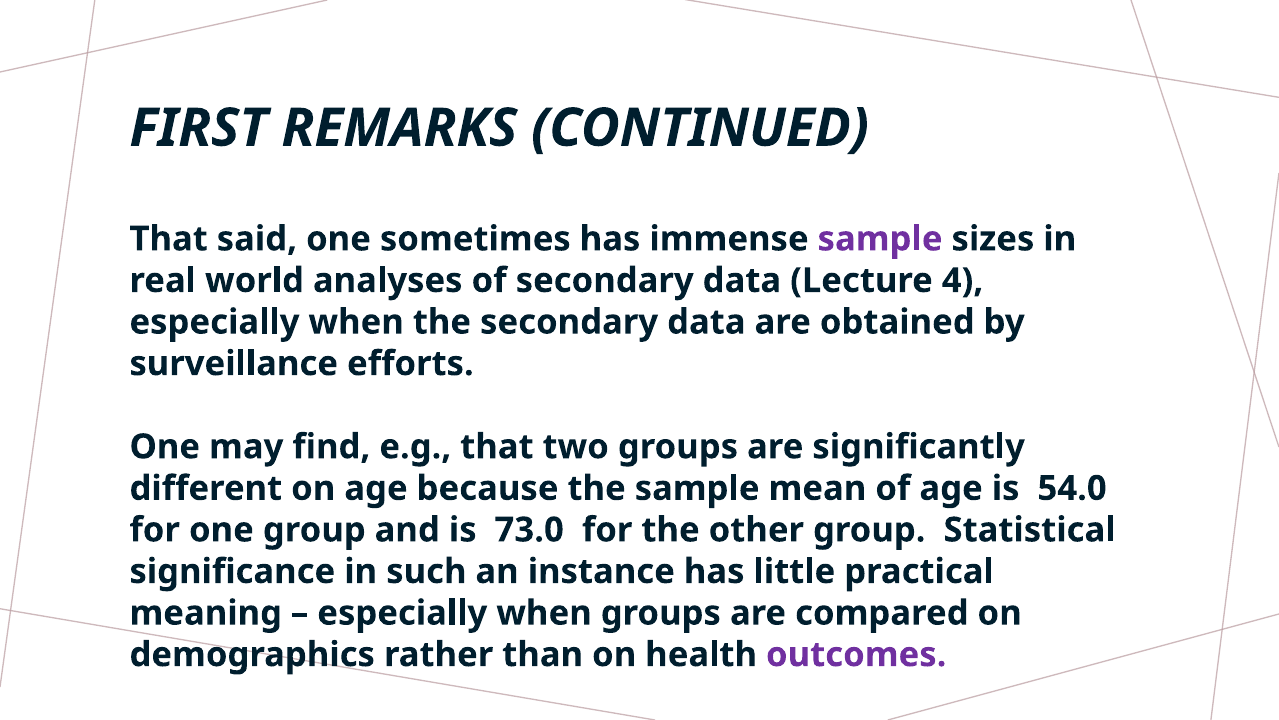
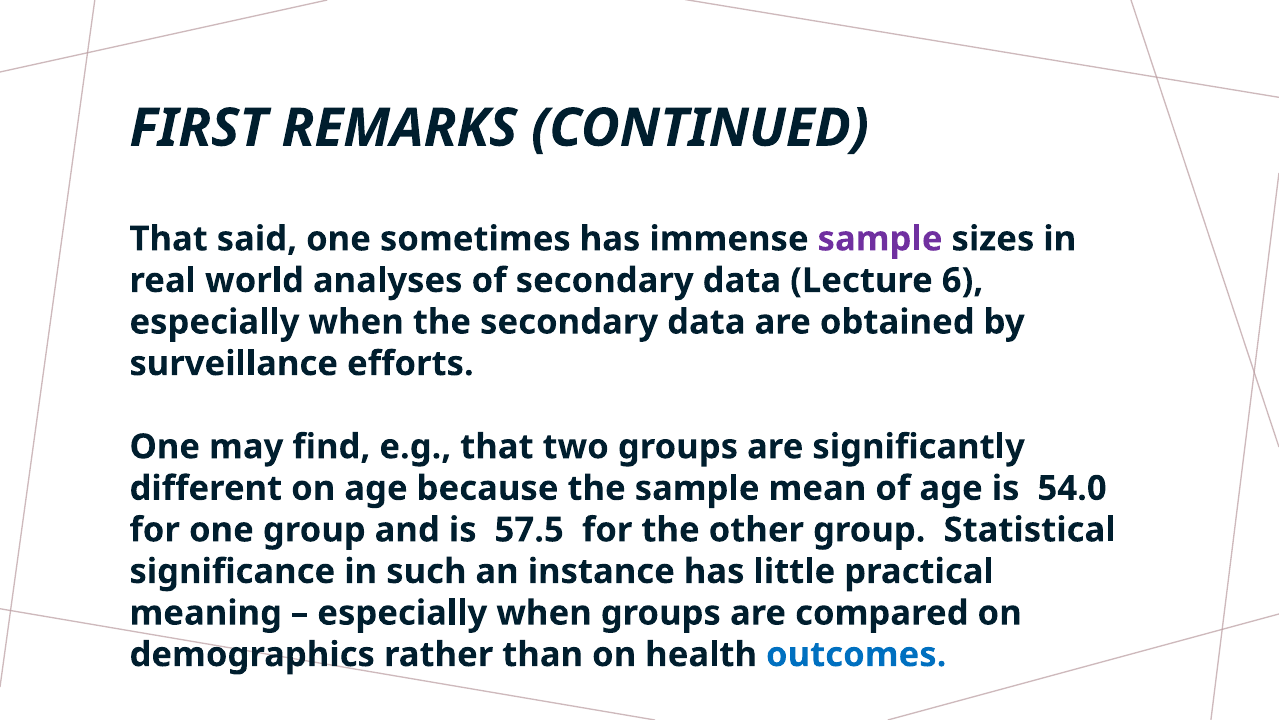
4: 4 -> 6 (962, 280)
73.0: 73.0 -> 57.5 (529, 530)
outcomes colour: purple -> blue (856, 654)
